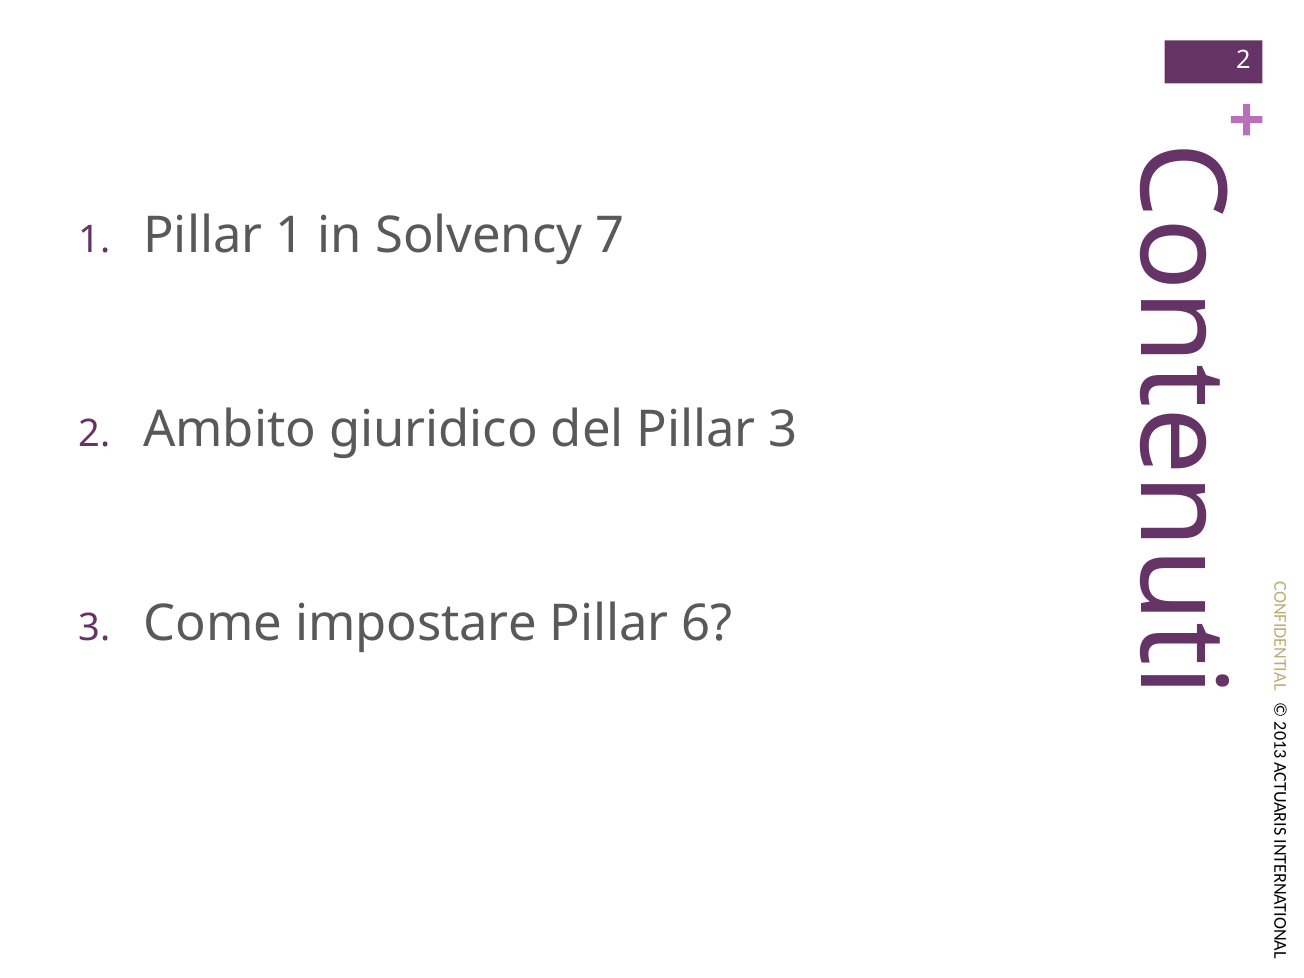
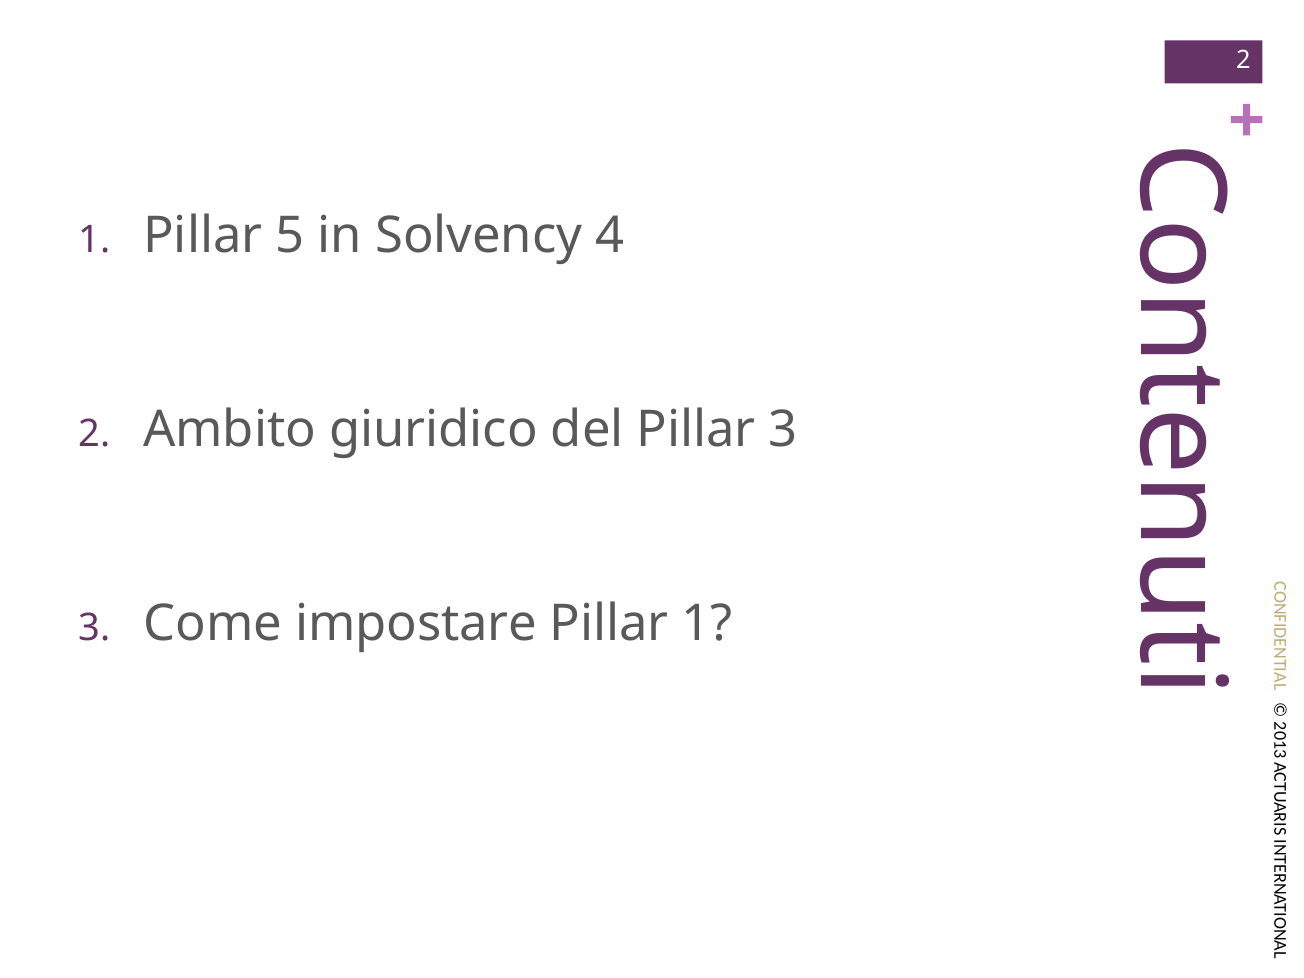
Pillar 1: 1 -> 5 (290, 236)
7: 7 -> 4 (610, 236)
Pillar 6: 6 -> 1 (707, 624)
